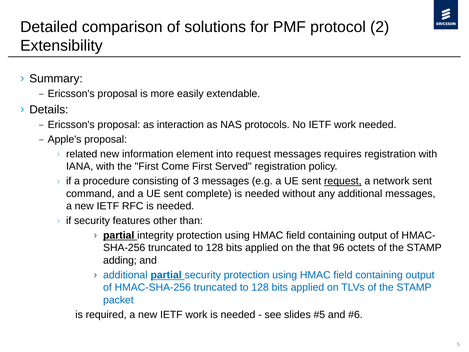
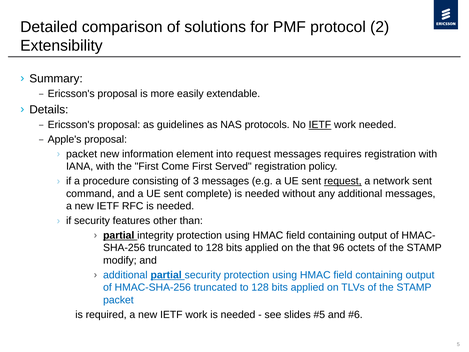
interaction: interaction -> guidelines (180, 125)
IETF underline: none -> present (320, 125)
related: related -> packet (82, 154)
adding: adding -> modify (120, 260)
